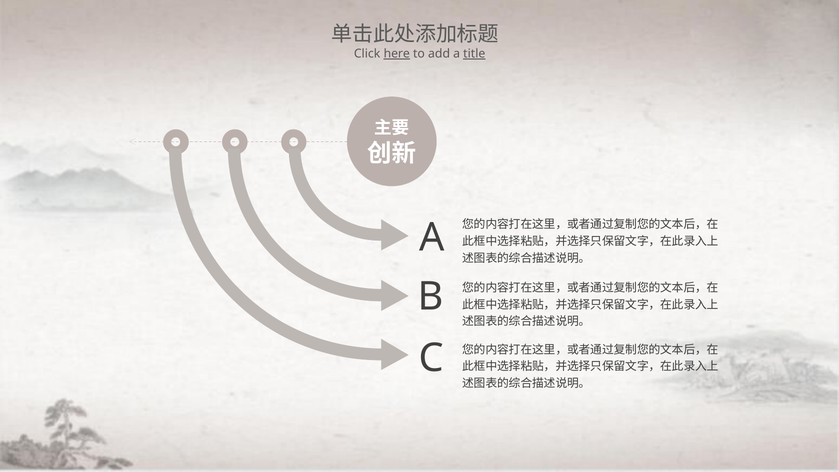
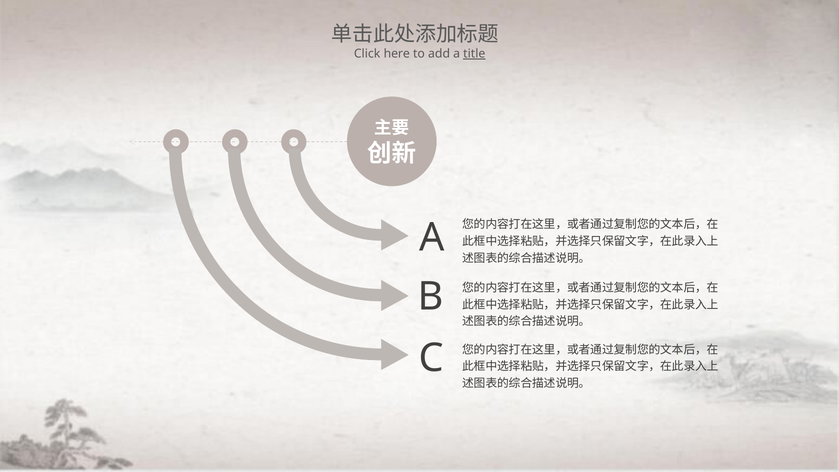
here underline: present -> none (397, 54)
